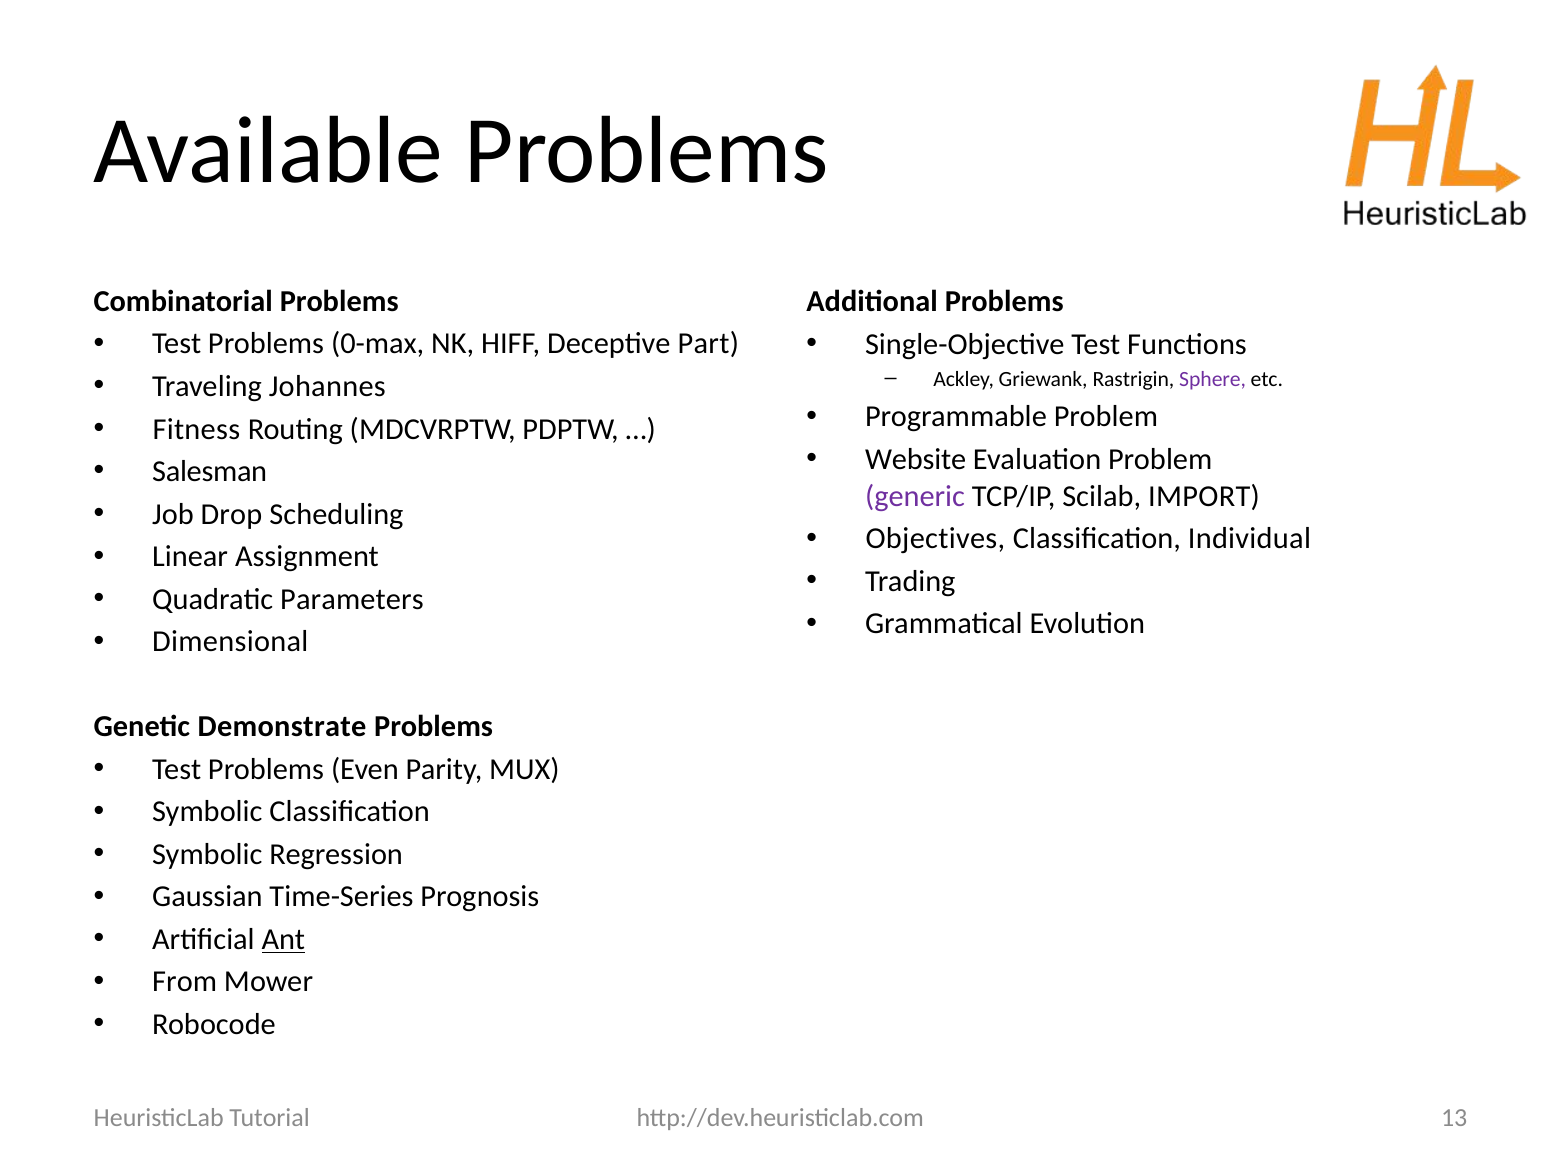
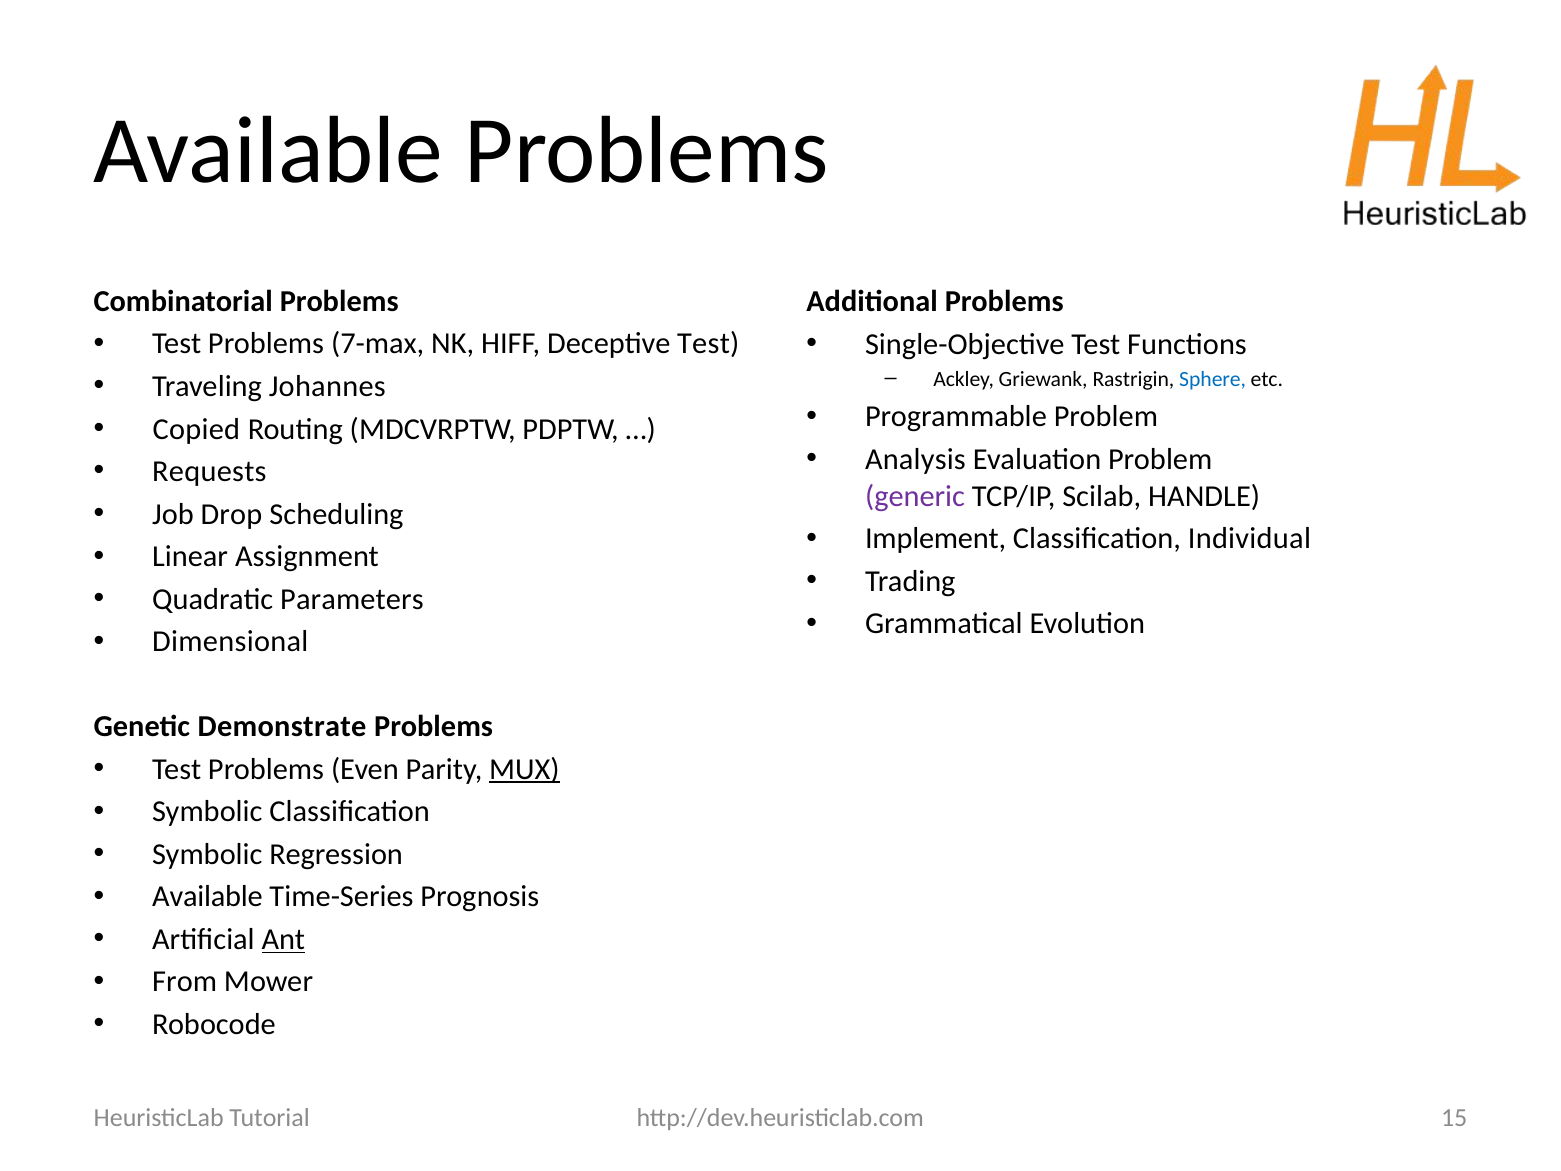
0-max: 0-max -> 7-max (378, 344)
Deceptive Part: Part -> Test (708, 344)
Sphere colour: purple -> blue (1213, 379)
Fitness: Fitness -> Copied (196, 429)
Website: Website -> Analysis (915, 459)
Salesman: Salesman -> Requests (209, 471)
IMPORT: IMPORT -> HANDLE (1204, 496)
Objectives: Objectives -> Implement (936, 538)
MUX underline: none -> present (524, 769)
Gaussian: Gaussian -> Available (207, 897)
13: 13 -> 15 (1454, 1118)
